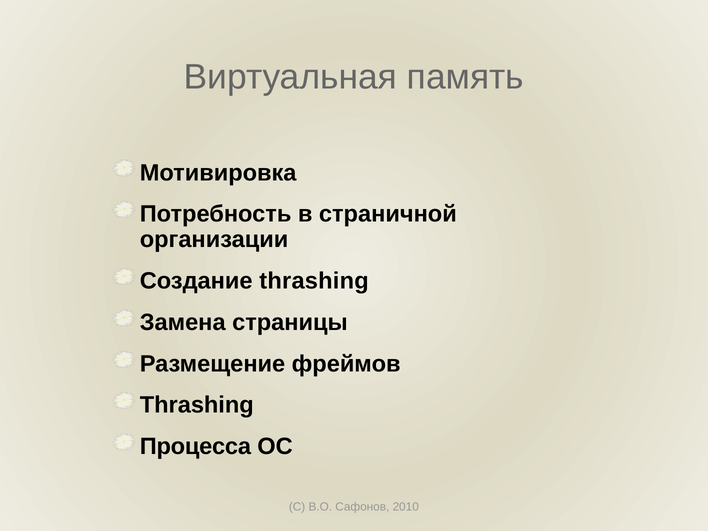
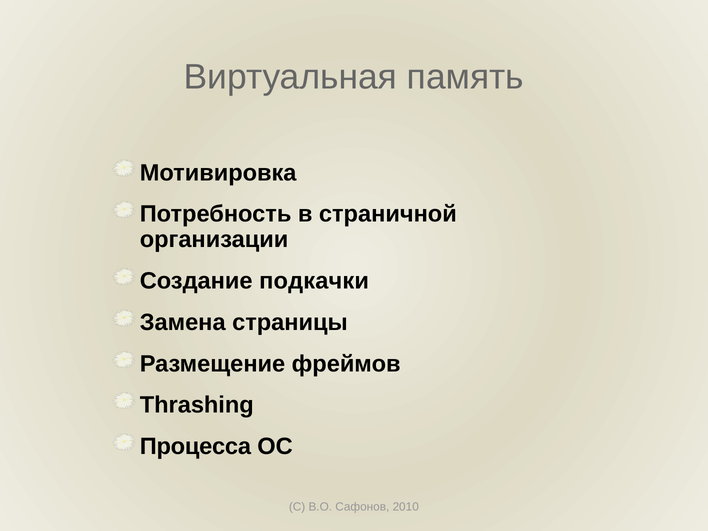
Создание thrashing: thrashing -> подкачки (314, 281)
